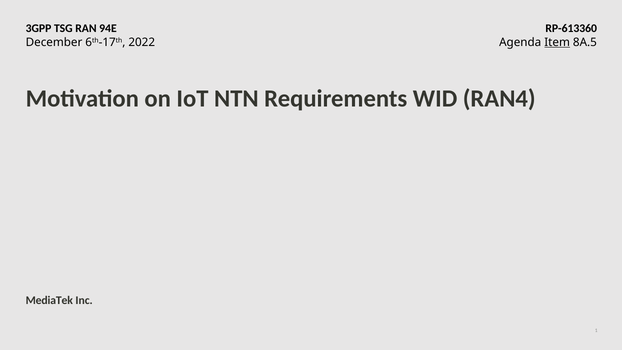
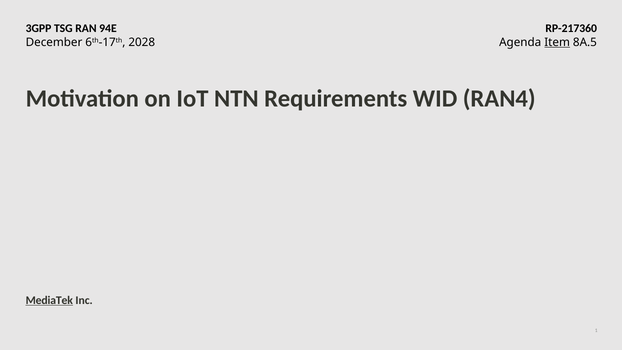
RP-613360: RP-613360 -> RP-217360 (571, 28)
2022: 2022 -> 2028 (142, 42)
MediaTek underline: none -> present (49, 300)
